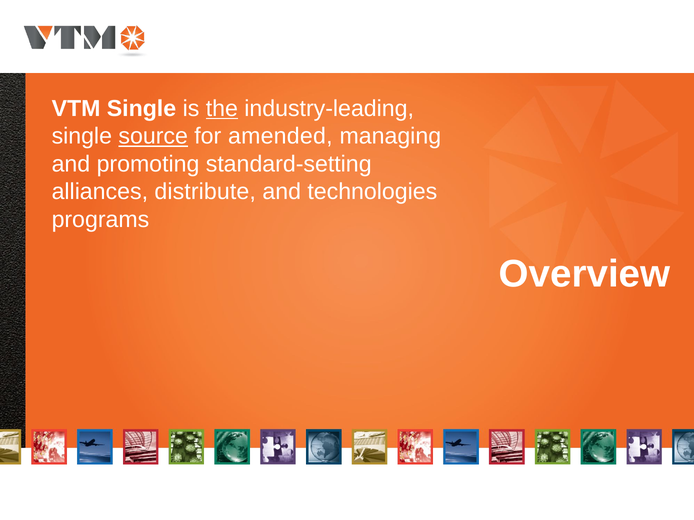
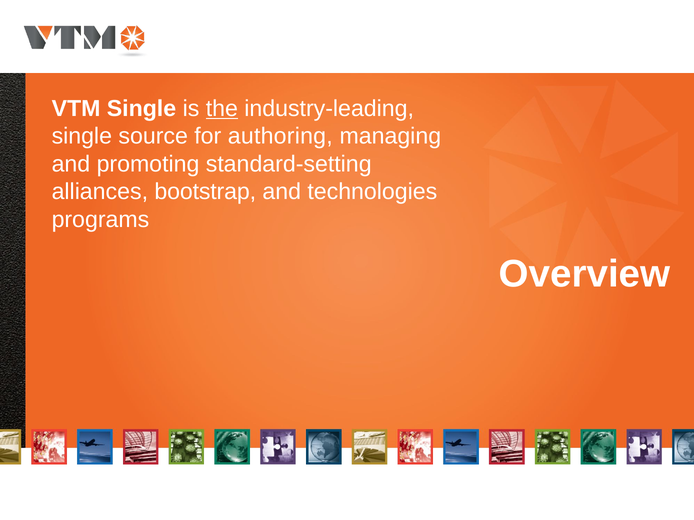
source underline: present -> none (153, 136)
amended: amended -> authoring (280, 136)
distribute: distribute -> bootstrap (205, 192)
